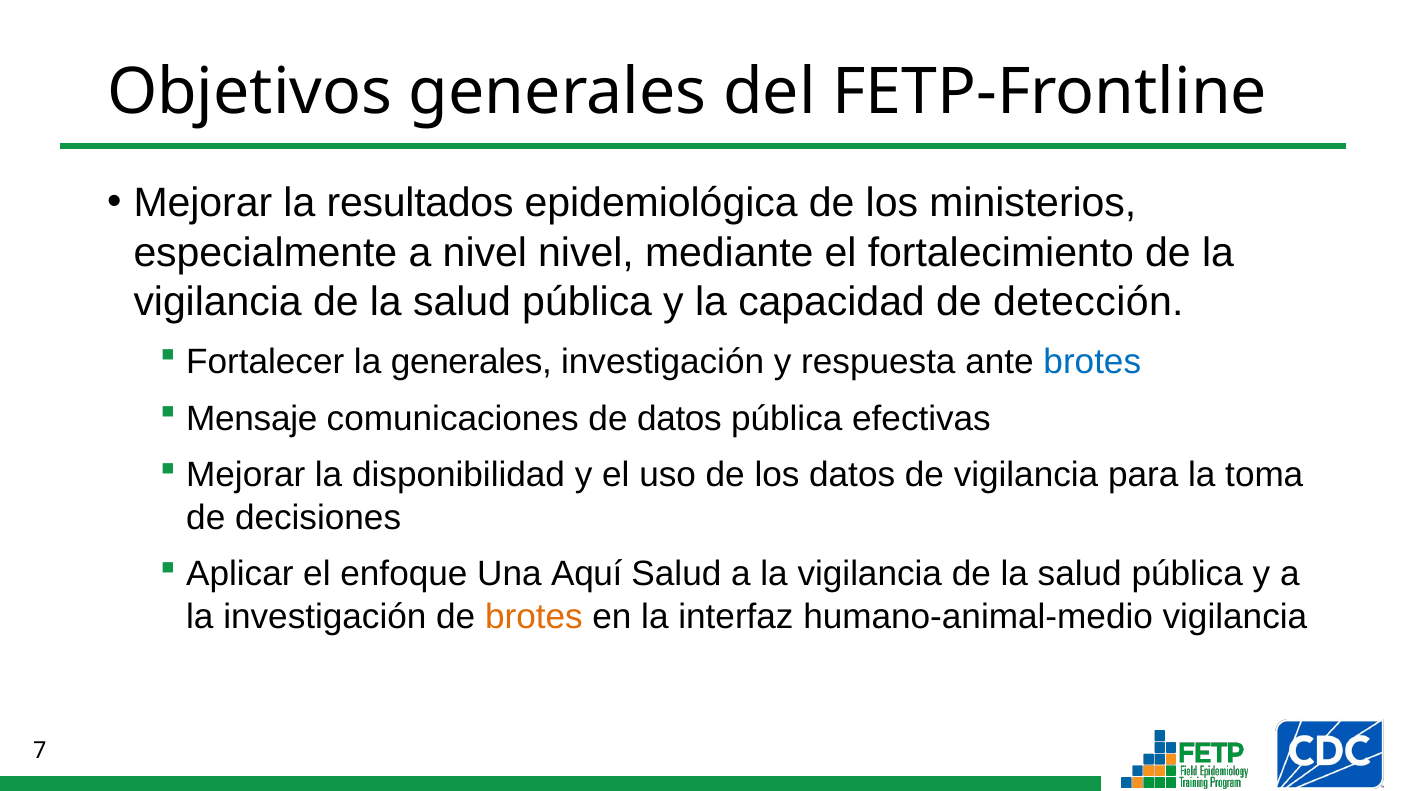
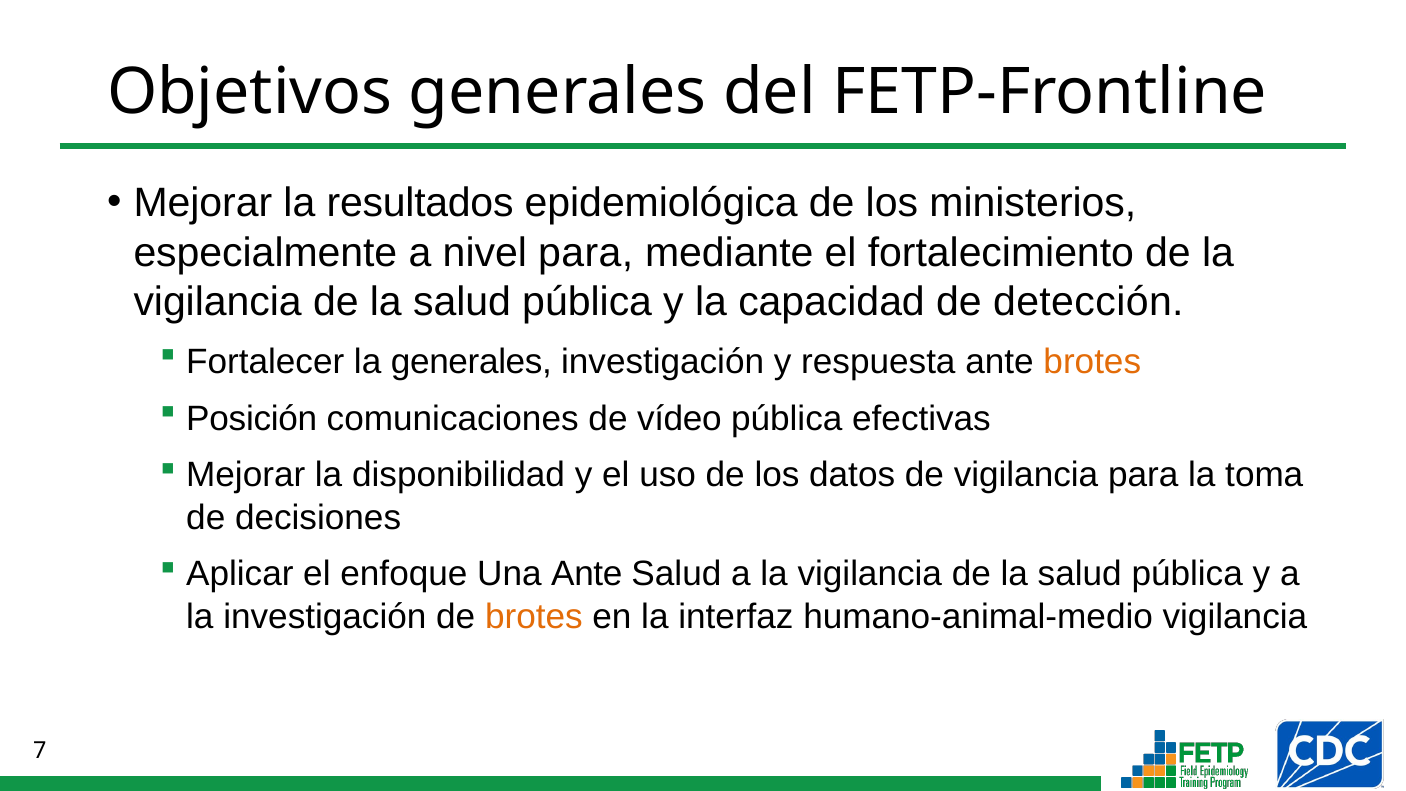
nivel nivel: nivel -> para (586, 253)
brotes colour: blue -> orange (1092, 362)
Mensaje: Mensaje -> Posición (252, 418)
de datos: datos -> vídeo (679, 418)
Una Aquí: Aquí -> Ante (587, 574)
